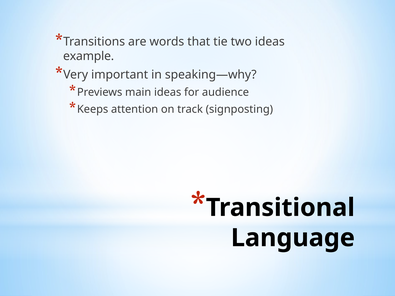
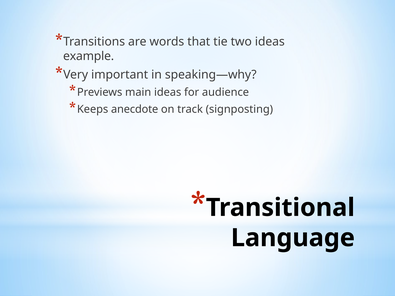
attention: attention -> anecdote (135, 109)
